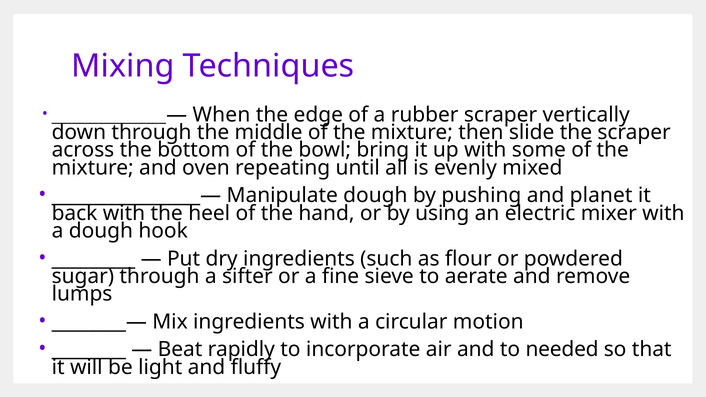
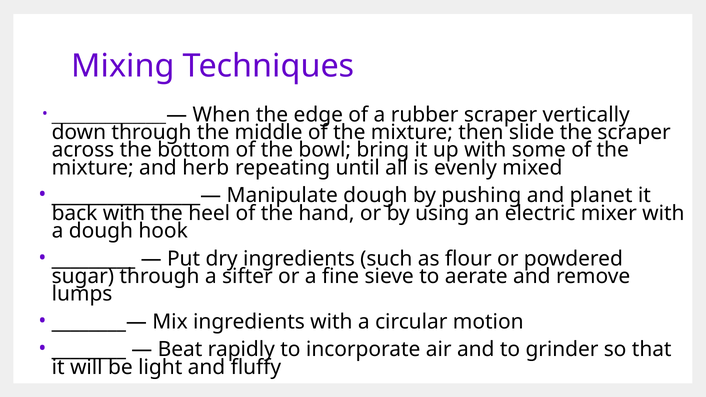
oven: oven -> herb (206, 168)
needed: needed -> grinder (562, 350)
